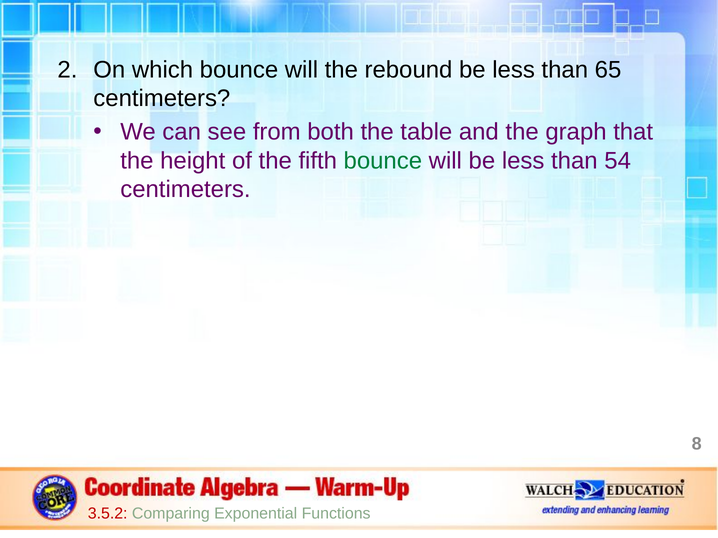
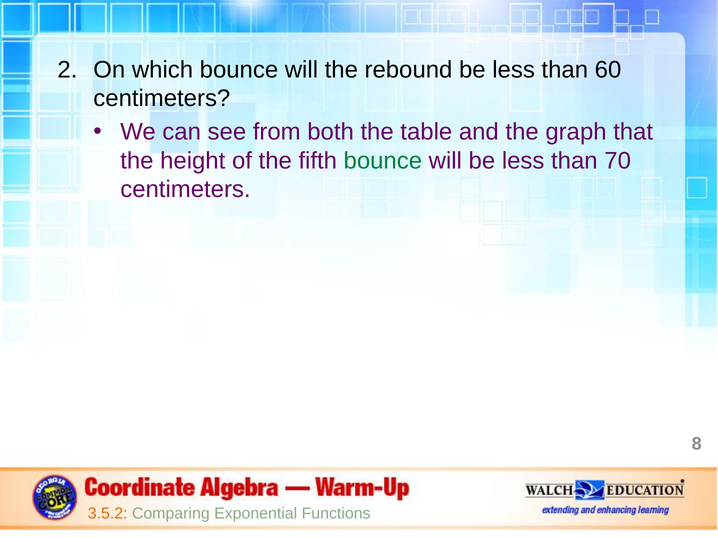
65: 65 -> 60 (608, 70)
54: 54 -> 70 (618, 161)
3.5.2 colour: red -> orange (108, 514)
